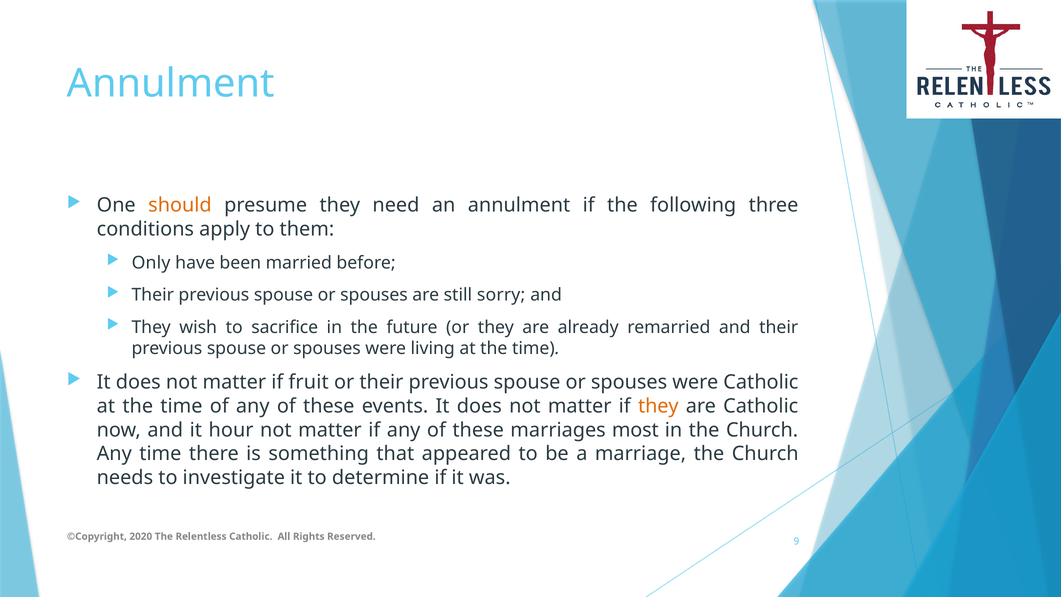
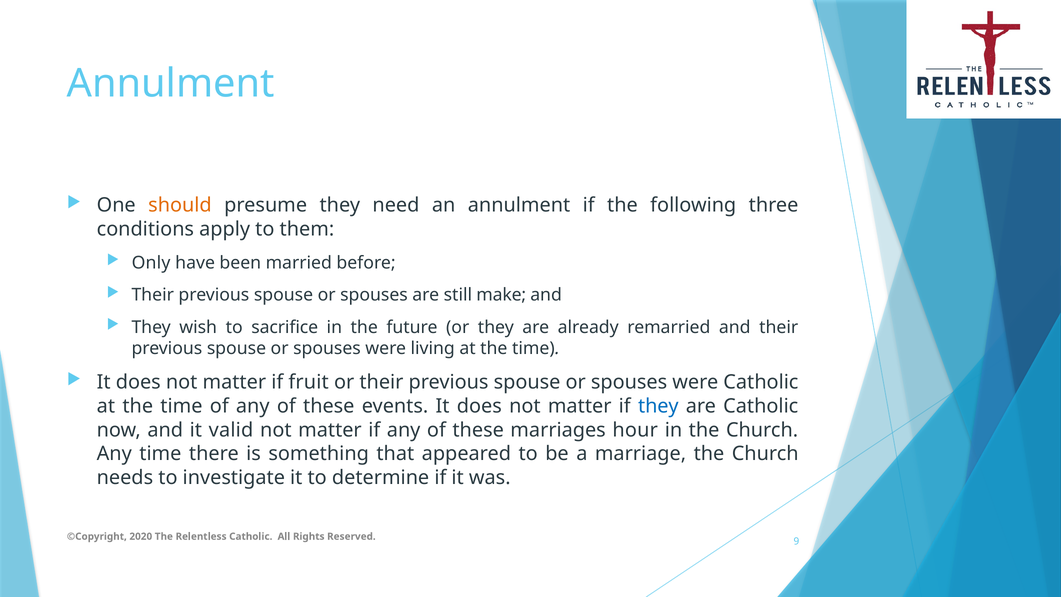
sorry: sorry -> make (501, 295)
they colour: orange -> blue (658, 406)
hour: hour -> valid (231, 430)
most: most -> hour (635, 430)
